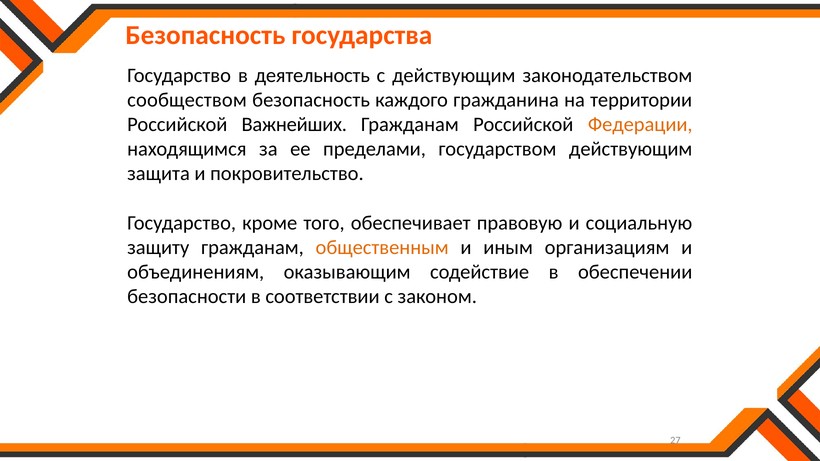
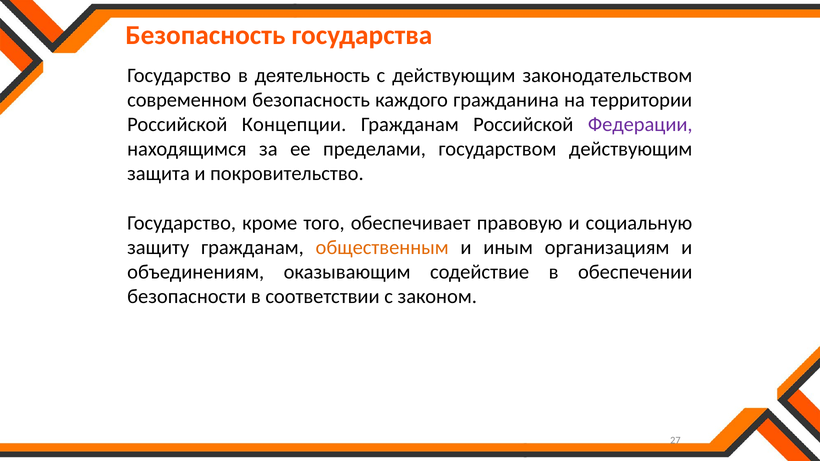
сообществом: сообществом -> современном (187, 100)
Важнейших: Важнейших -> Концепции (294, 125)
Федерации colour: orange -> purple (640, 125)
